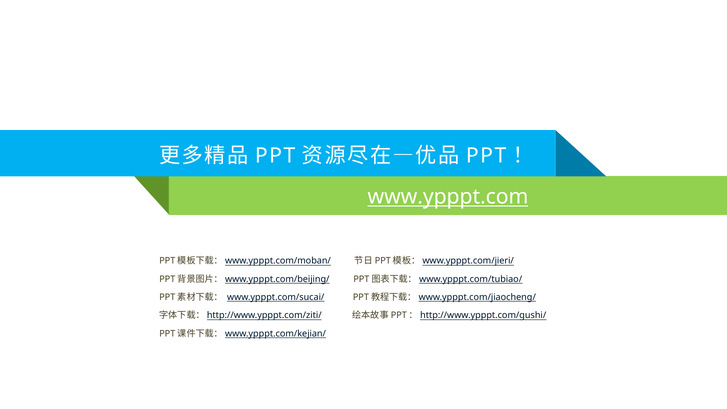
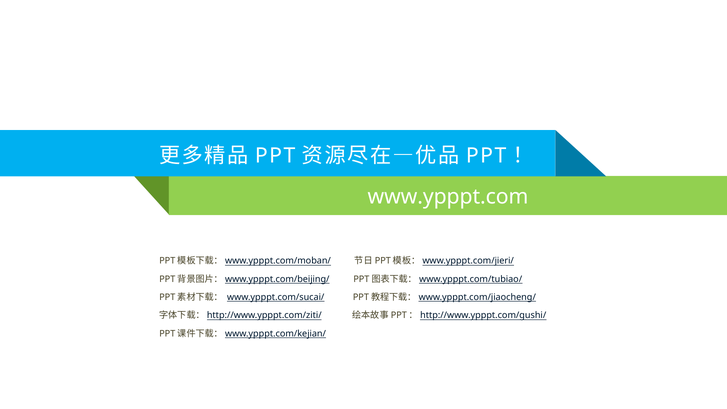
www.ypppt.com underline: present -> none (448, 197)
